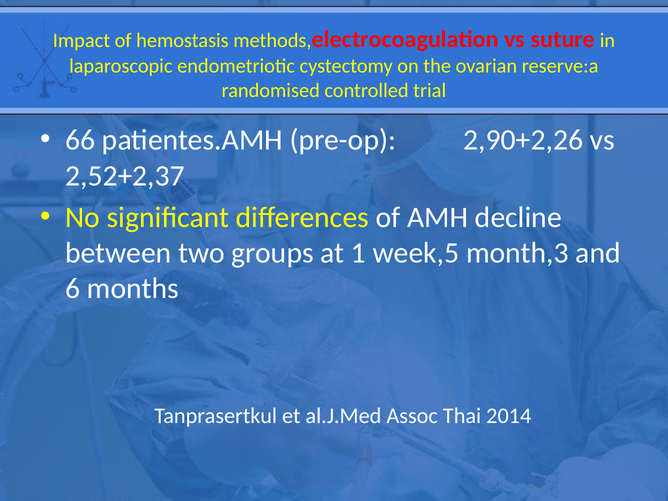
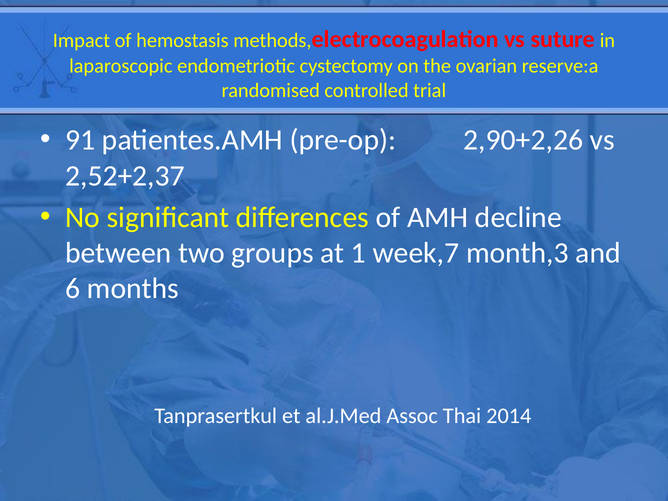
66: 66 -> 91 (80, 140)
week,5: week,5 -> week,7 (416, 253)
